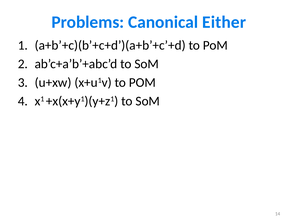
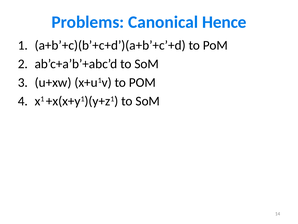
Either: Either -> Hence (224, 22)
